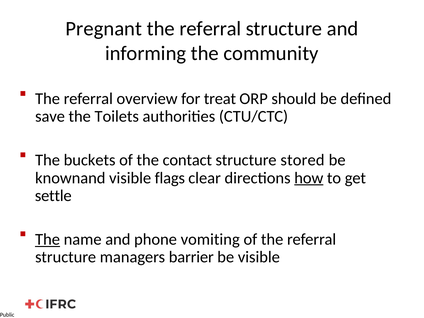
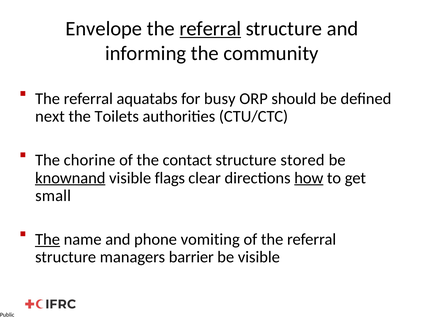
Pregnant: Pregnant -> Envelope (104, 29)
referral underline: none -> present (210, 29)
overview: overview -> aquatabs (147, 99)
treat: treat -> busy (220, 99)
save: save -> next (50, 117)
buckets: buckets -> chorine (90, 160)
knownand underline: none -> present (70, 178)
settle: settle -> small (53, 196)
